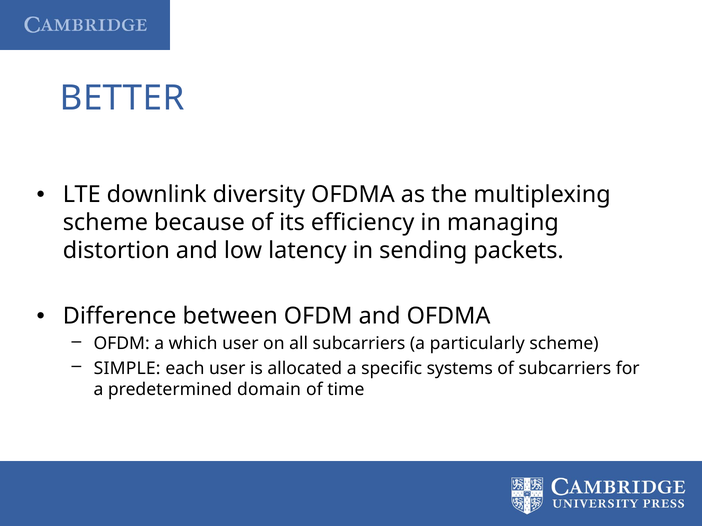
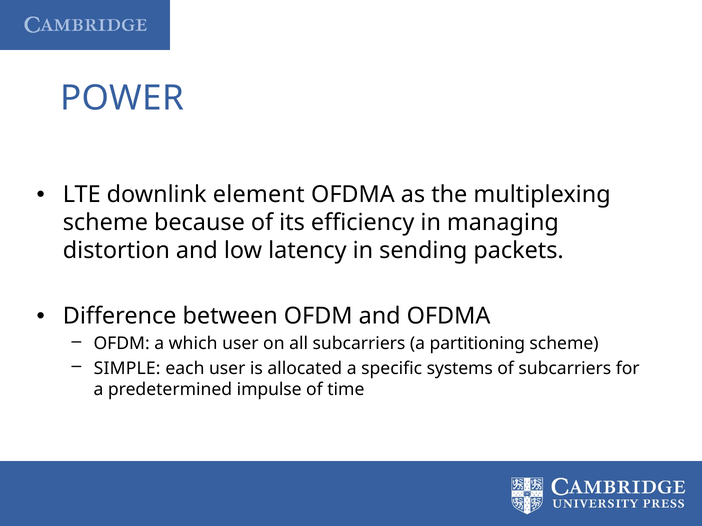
BETTER: BETTER -> POWER (122, 98)
diversity: diversity -> element (259, 195)
particularly: particularly -> partitioning (477, 344)
domain: domain -> impulse (269, 390)
